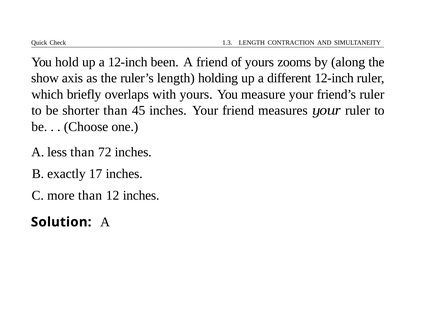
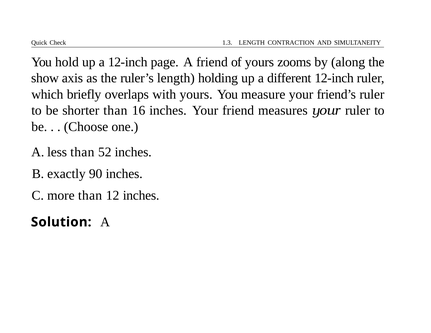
been: been -> page (165, 62)
45: 45 -> 16 (139, 110)
72: 72 -> 52 (105, 152)
17: 17 -> 90 (96, 174)
